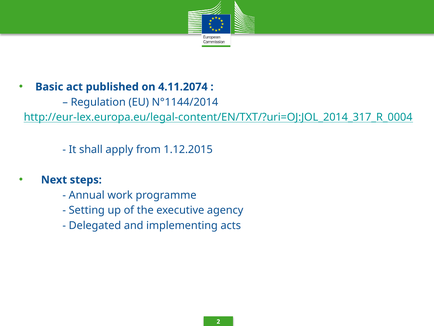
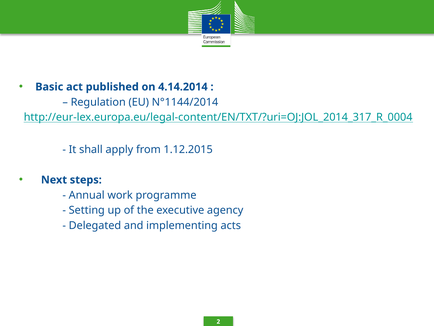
4.11.2074: 4.11.2074 -> 4.14.2014 (183, 87)
